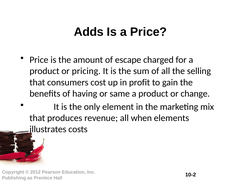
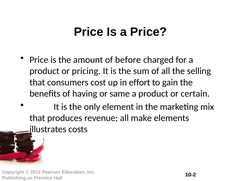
Adds: Adds -> Price (89, 32)
escape: escape -> before (128, 60)
profit: profit -> effort (140, 82)
change: change -> certain (195, 93)
when: when -> make (141, 118)
